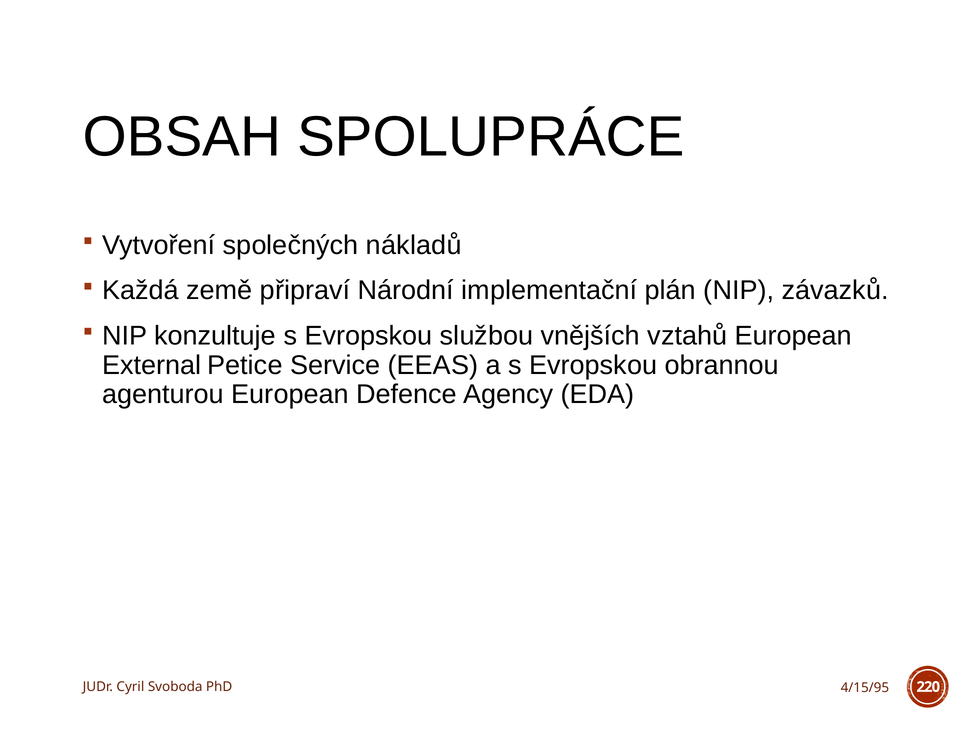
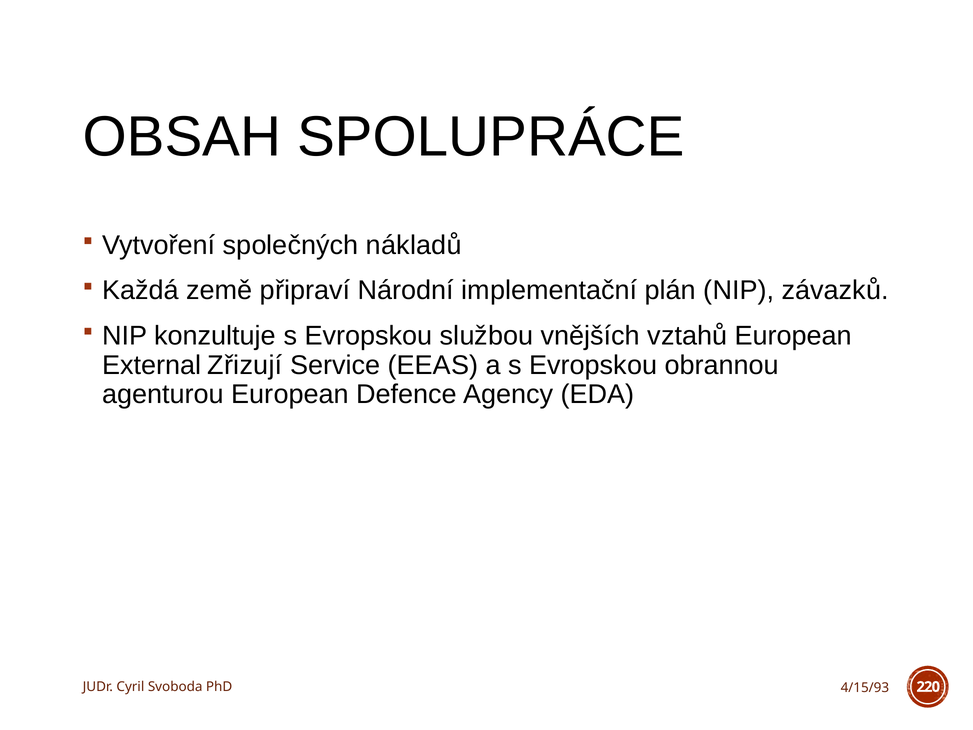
Petice: Petice -> Zřizují (245, 365)
4/15/95: 4/15/95 -> 4/15/93 (865, 688)
